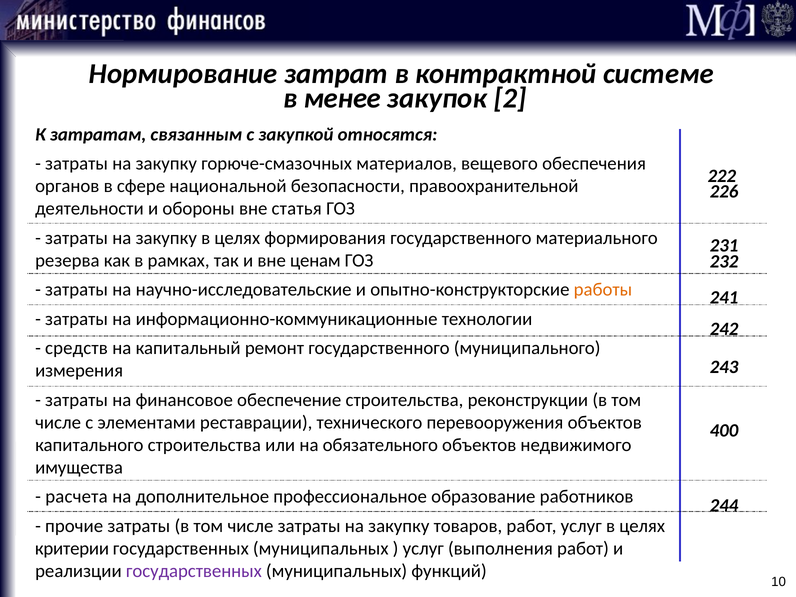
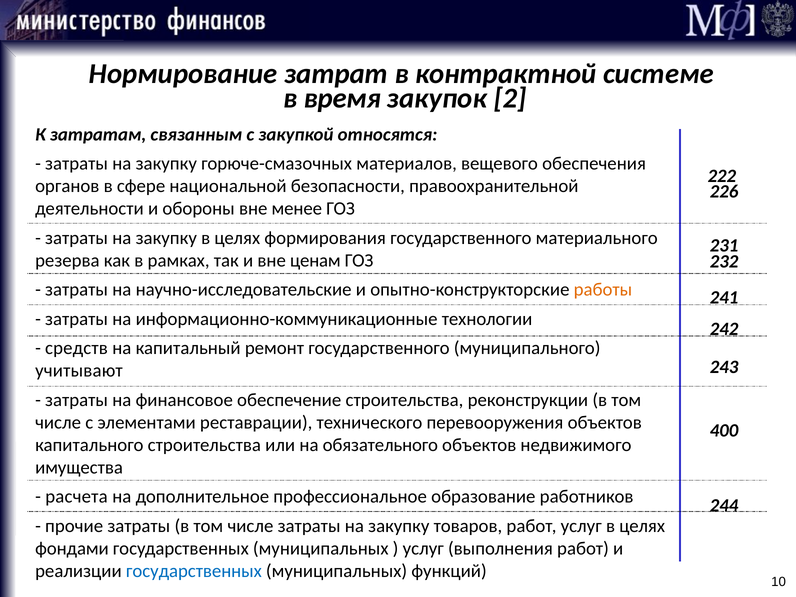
менее: менее -> время (342, 98)
статья: статья -> менее (297, 209)
измерения: измерения -> учитывают (79, 371)
критерии: критерии -> фондами (72, 549)
государственных colour: purple -> blue (194, 571)
